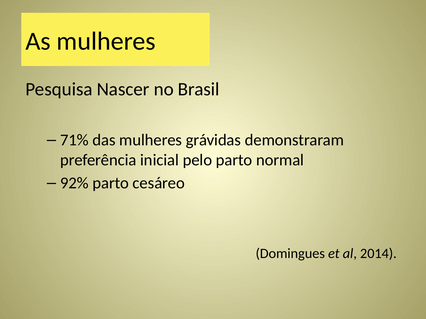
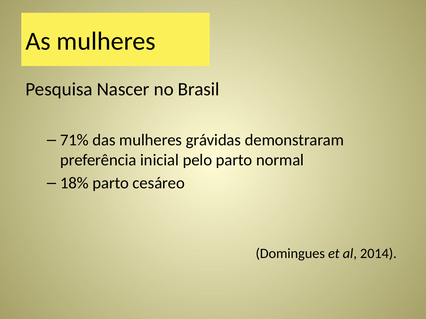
92%: 92% -> 18% (74, 183)
